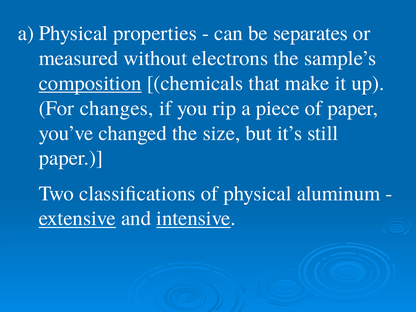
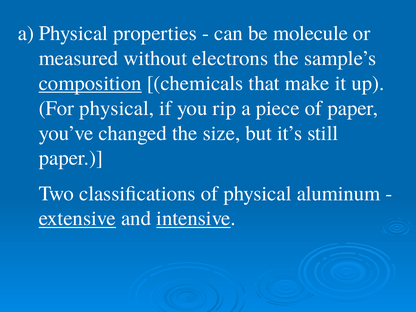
separates: separates -> molecule (310, 33)
For changes: changes -> physical (117, 108)
